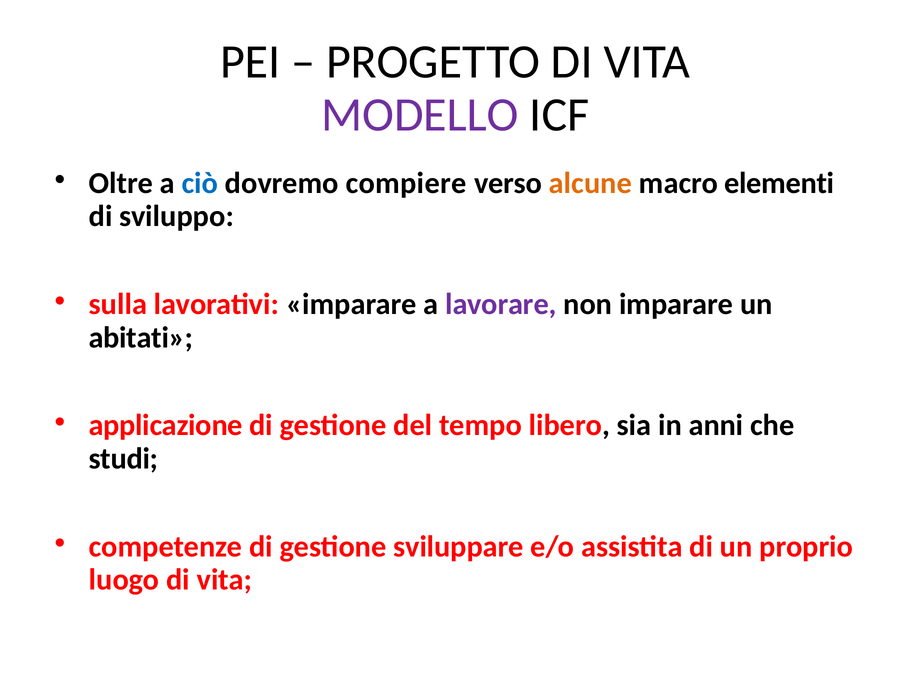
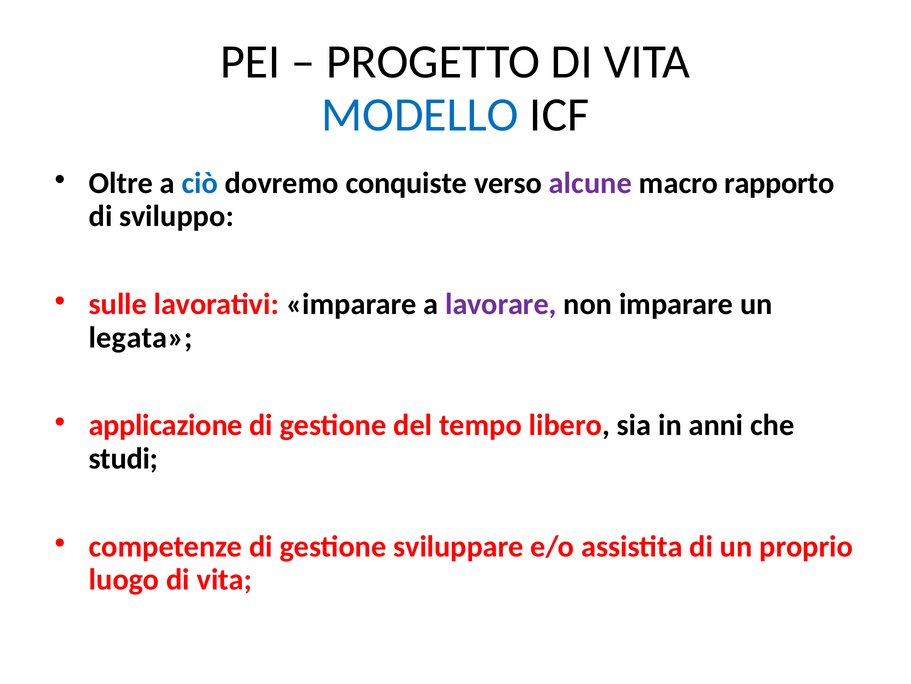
MODELLO colour: purple -> blue (420, 115)
compiere: compiere -> conquiste (406, 183)
alcune colour: orange -> purple (590, 183)
elementi: elementi -> rapporto (779, 183)
sulla: sulla -> sulle (118, 304)
abitati: abitati -> legata (141, 337)
